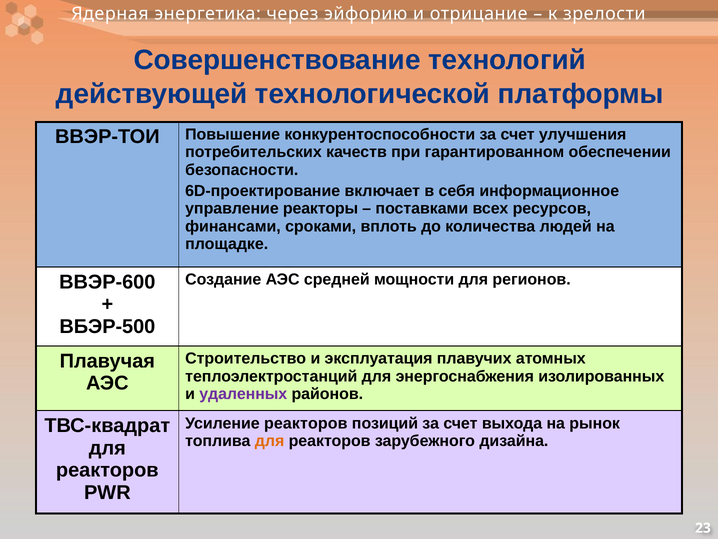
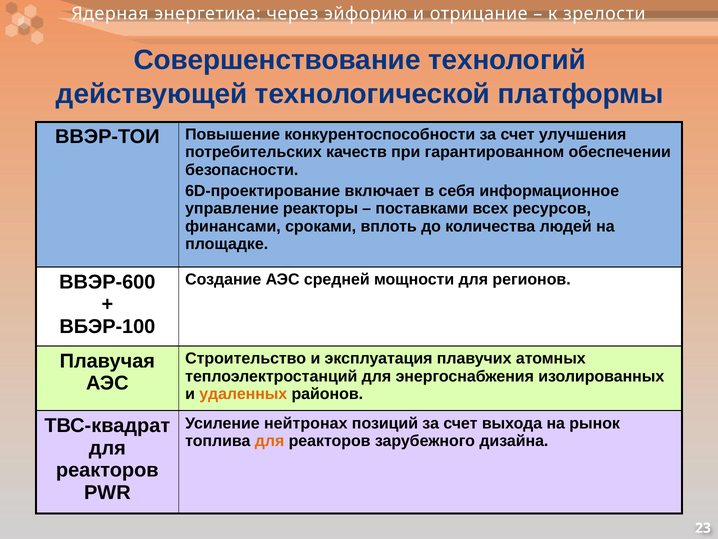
ВБЭР-500: ВБЭР-500 -> ВБЭР-100 (107, 326)
удаленных colour: purple -> orange (243, 394)
Усиление реакторов: реакторов -> нейтронах (306, 423)
